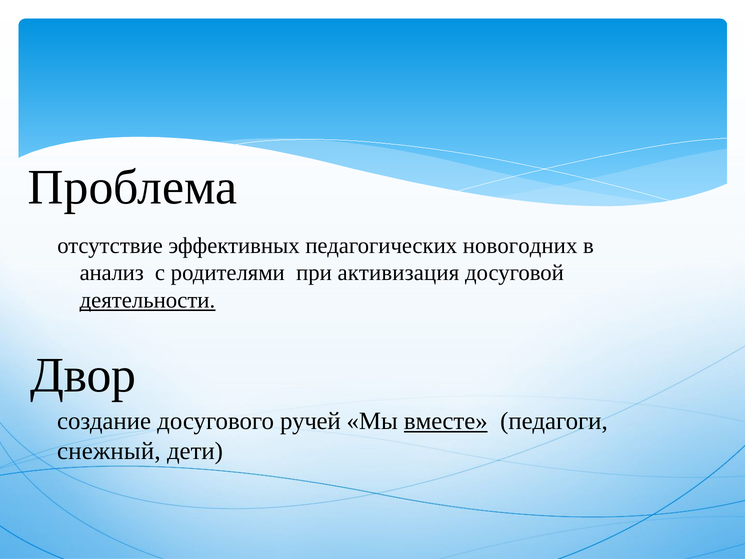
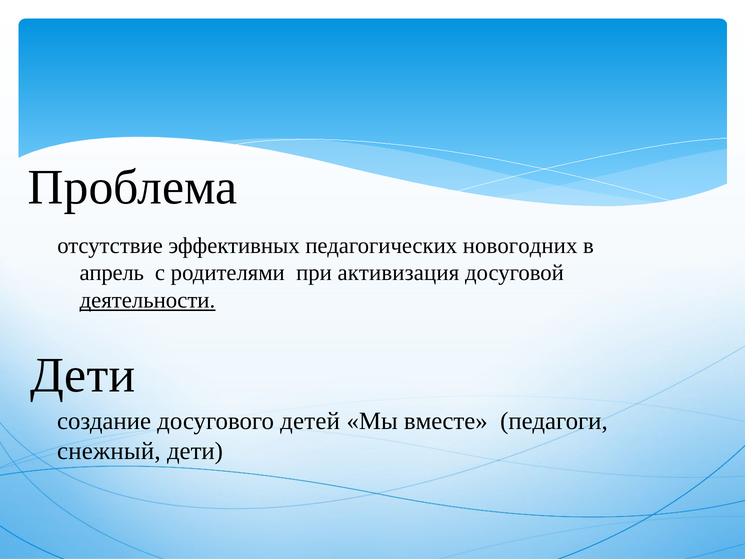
анализ: анализ -> апрель (112, 273)
Двор: Двор -> Дети (83, 375)
ручей: ручей -> детей (310, 421)
вместе underline: present -> none (446, 421)
